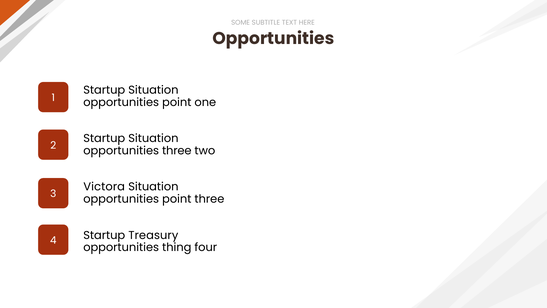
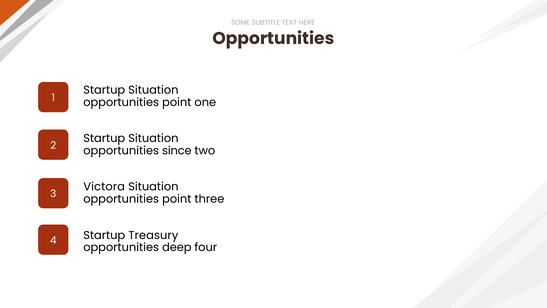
opportunities three: three -> since (177, 151)
thing: thing -> deep (177, 247)
